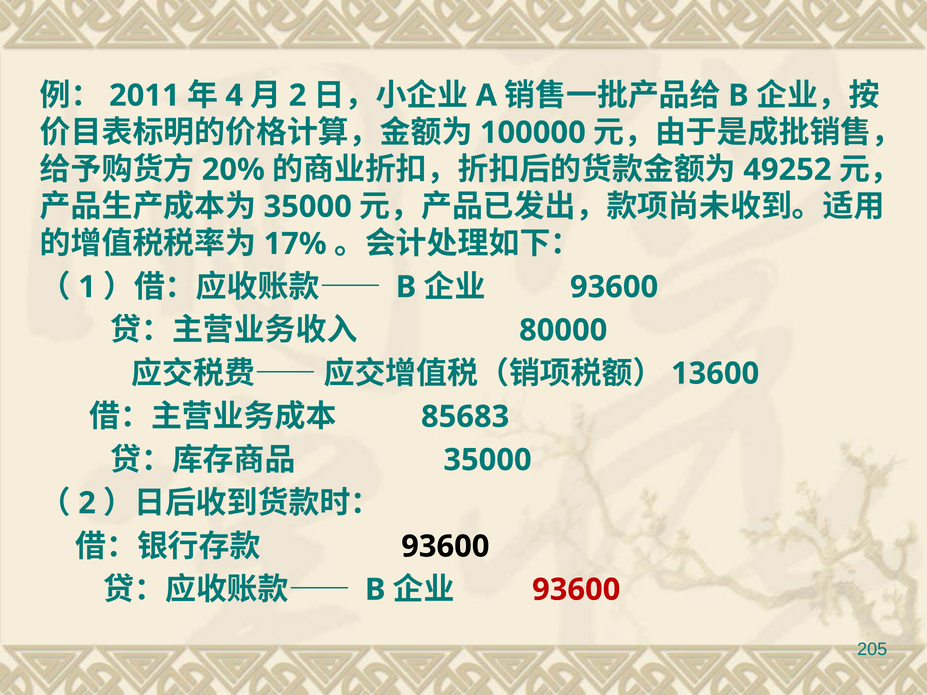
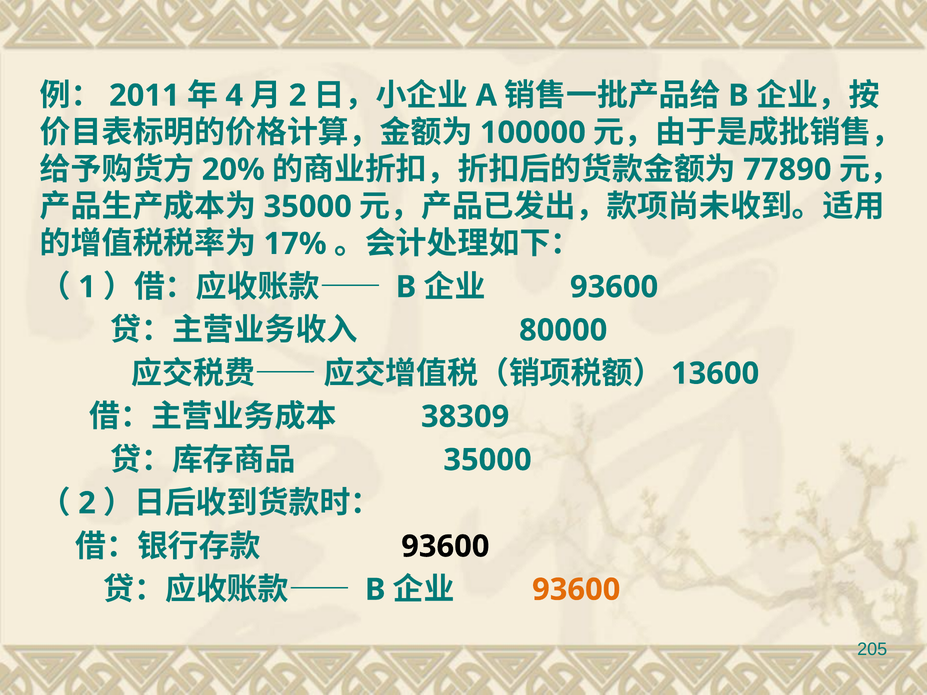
49252: 49252 -> 77890 (787, 170)
85683: 85683 -> 38309 (465, 417)
93600 colour: red -> orange (576, 590)
